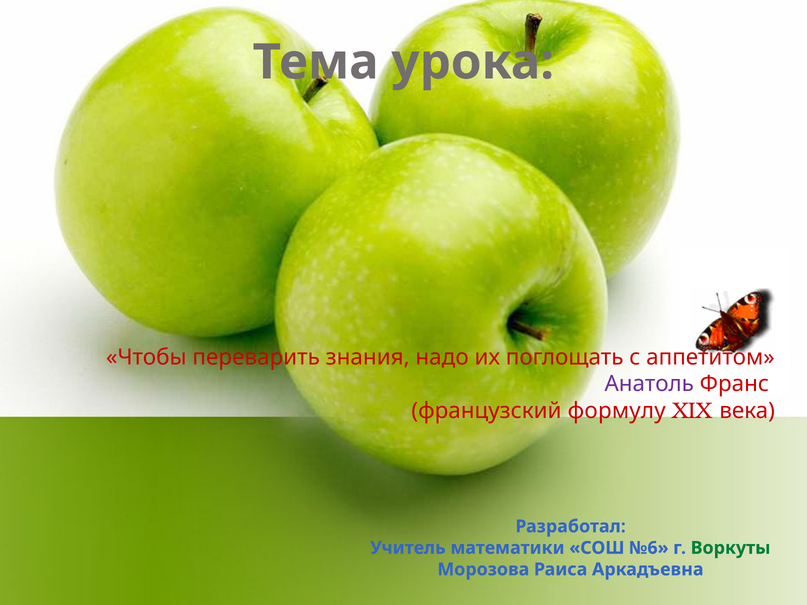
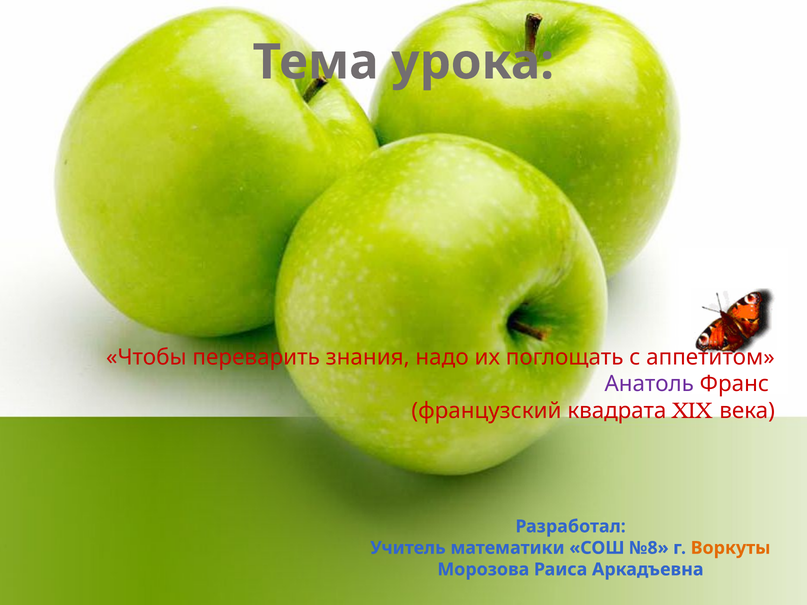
формулу: формулу -> квадрата (617, 411)
№6: №6 -> №8 (649, 548)
Воркуты colour: green -> orange (731, 548)
